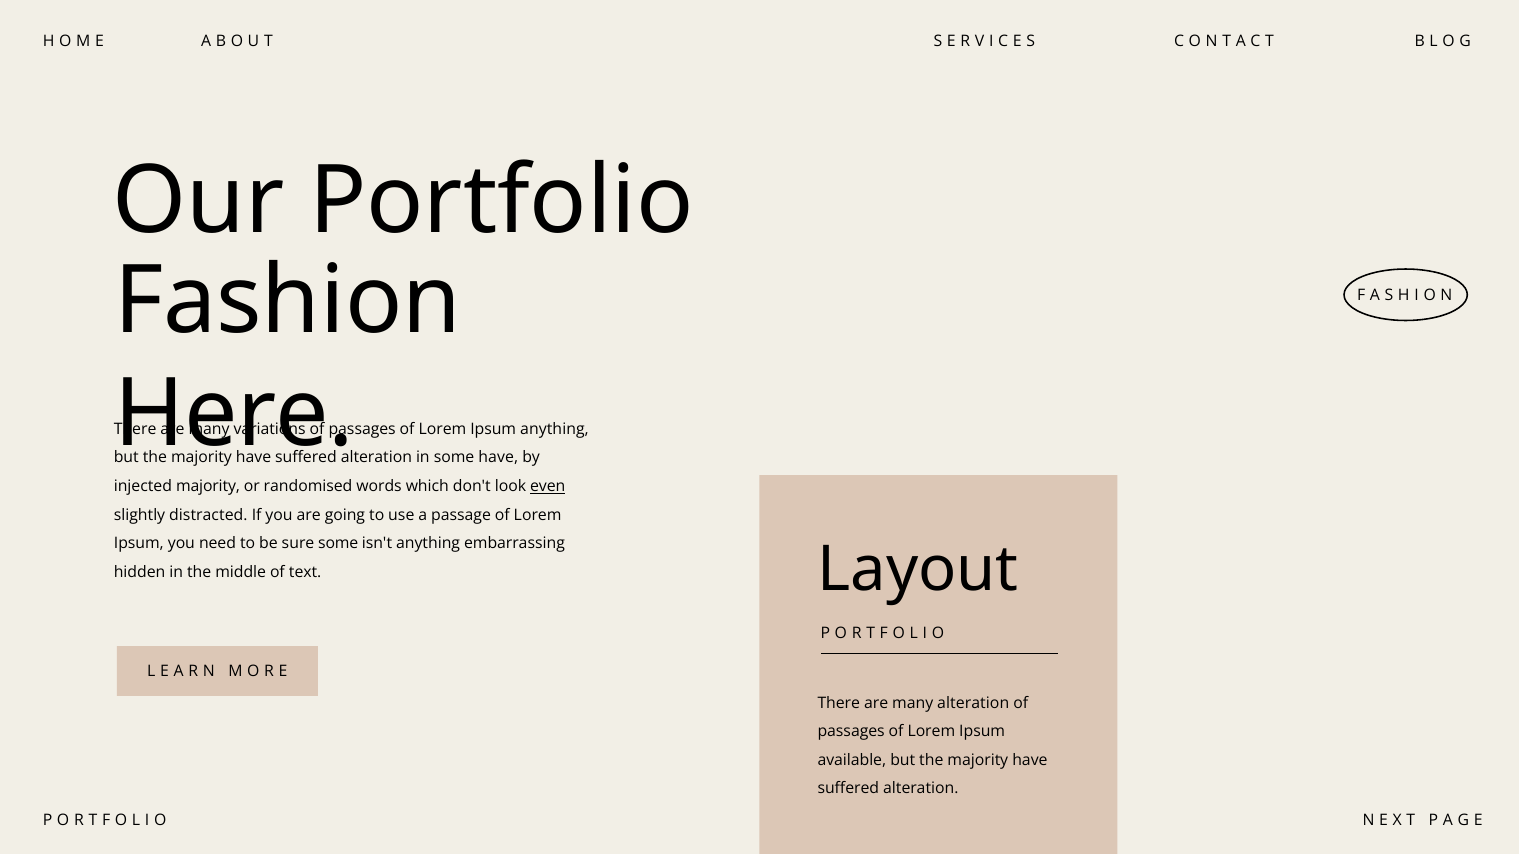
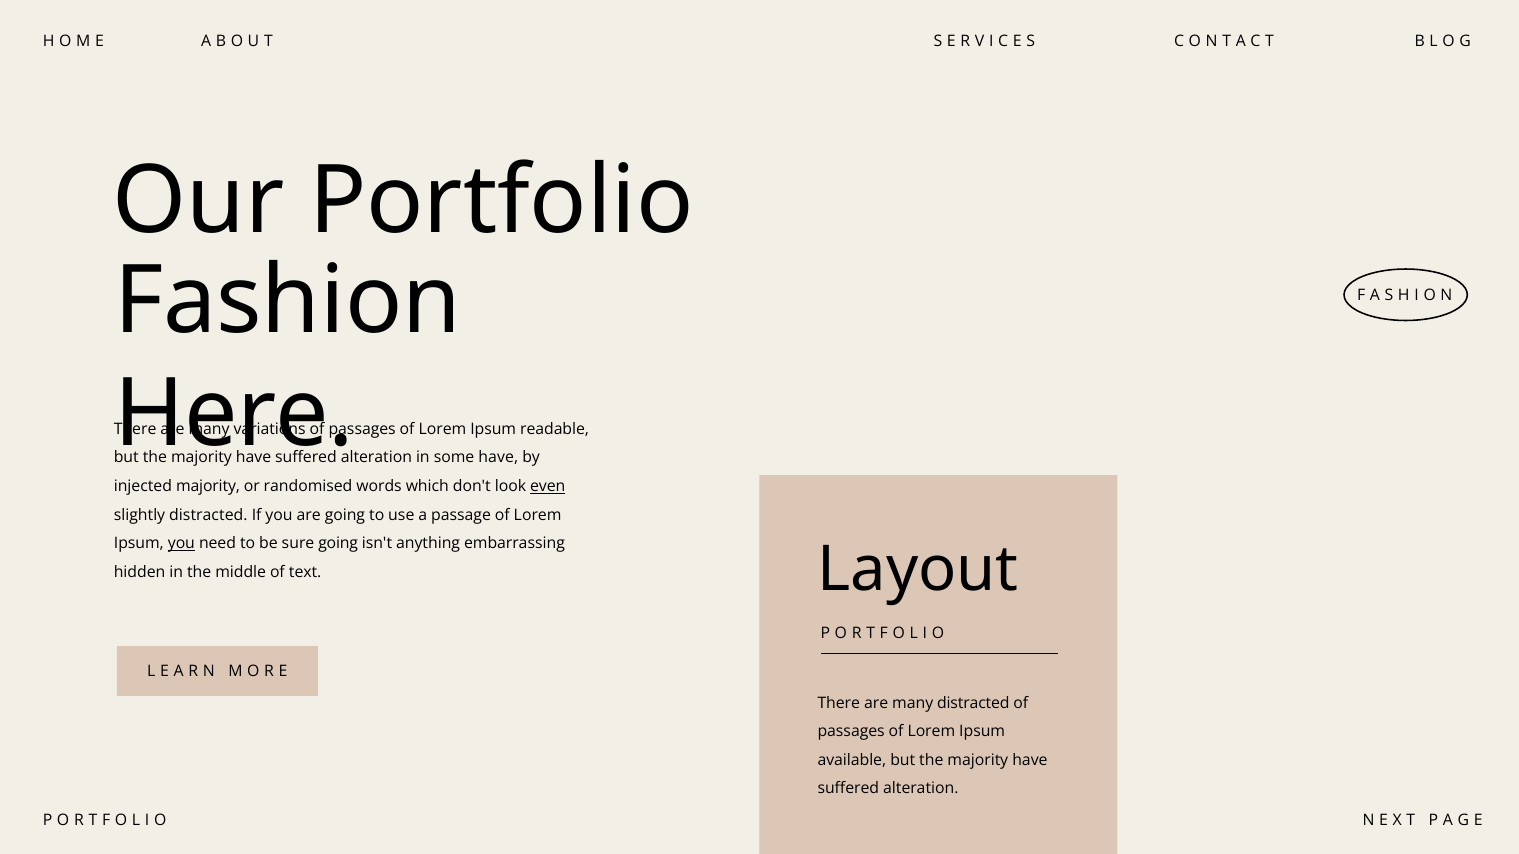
Ipsum anything: anything -> readable (555, 429)
you underline: none -> present (181, 544)
sure some: some -> going (338, 544)
many alteration: alteration -> distracted (973, 703)
